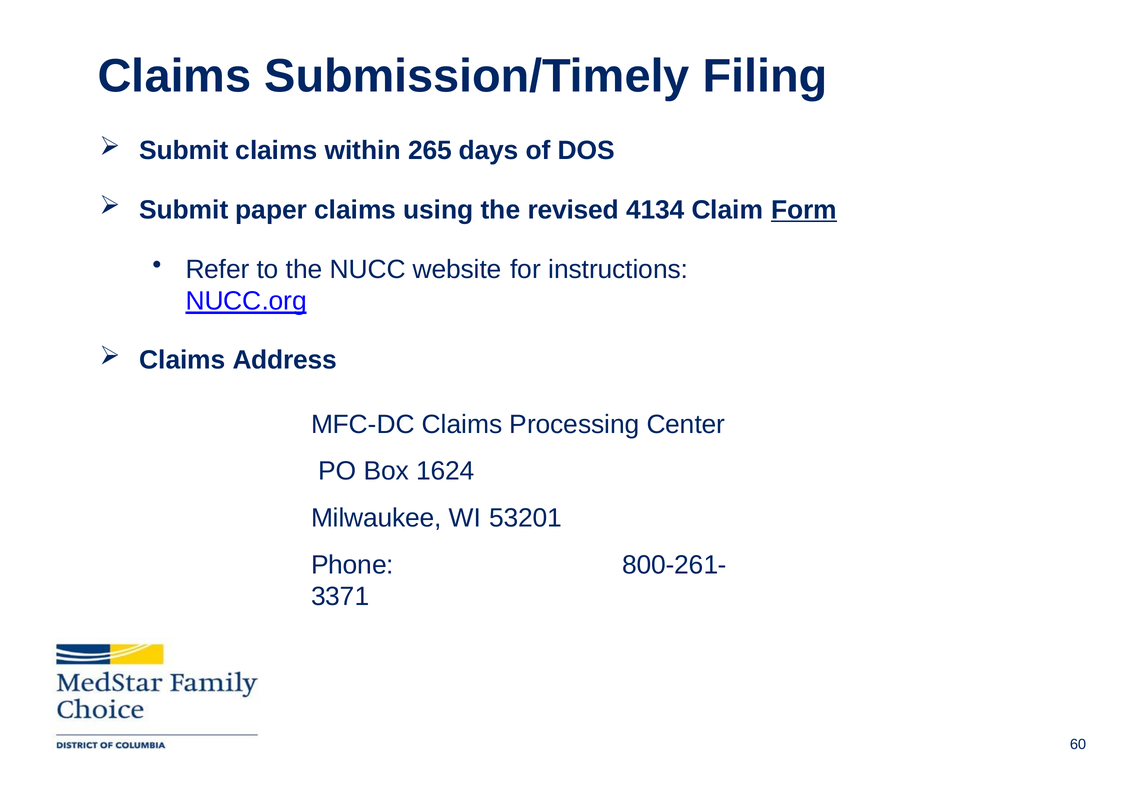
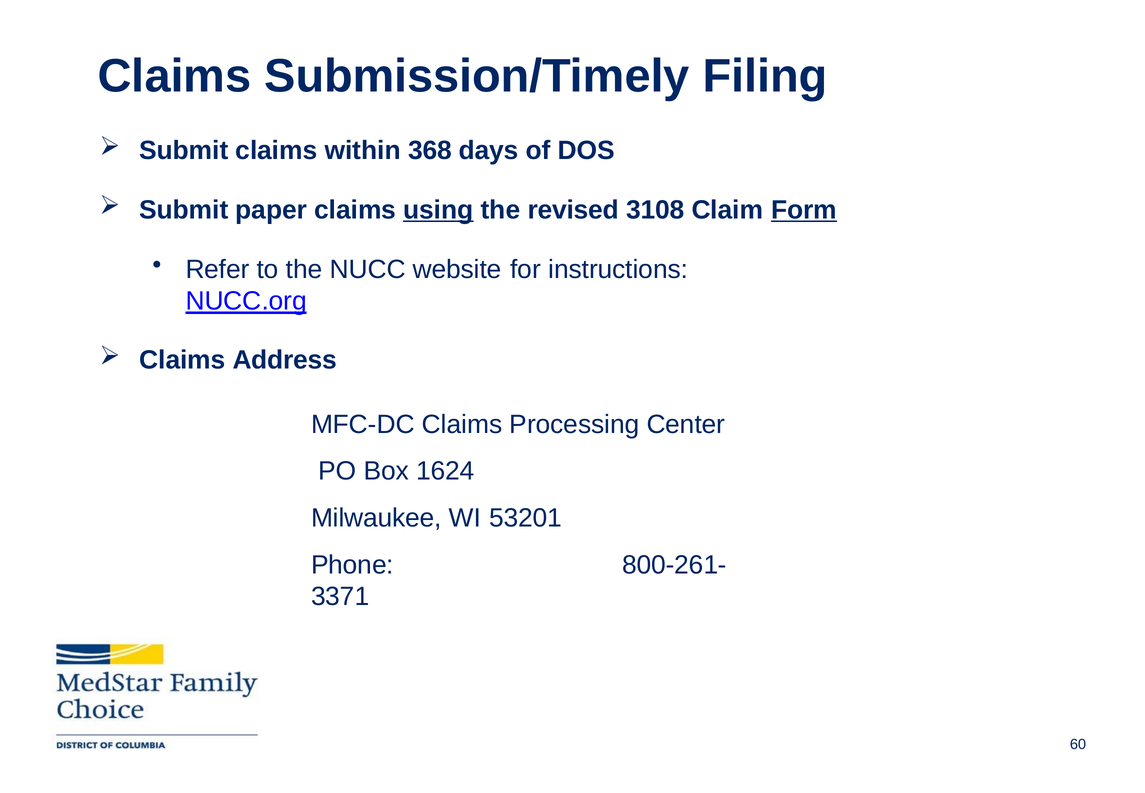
265: 265 -> 368 (430, 151)
using underline: none -> present (438, 210)
4134: 4134 -> 3108 (655, 210)
